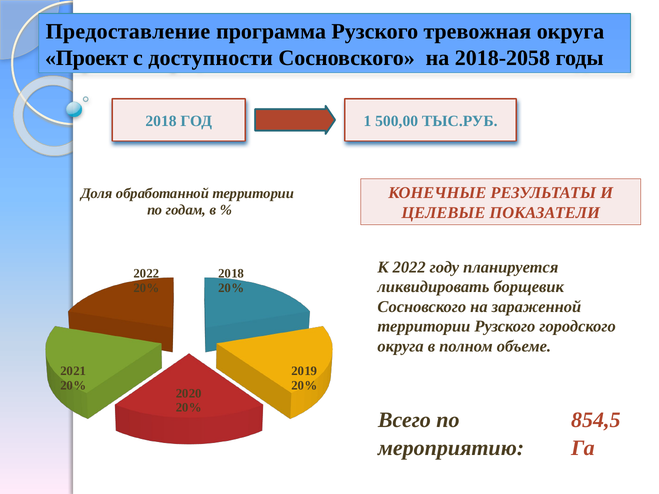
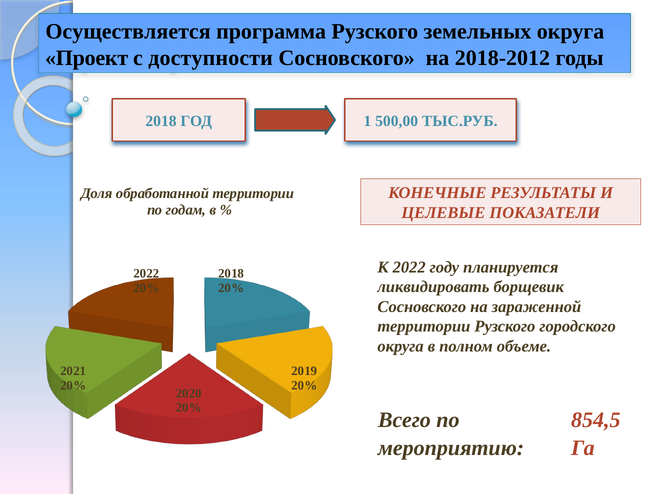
Предоставление: Предоставление -> Осуществляется (128, 32)
тревожная: тревожная -> земельных (477, 32)
2018-2058: 2018-2058 -> 2018-2012 (502, 58)
